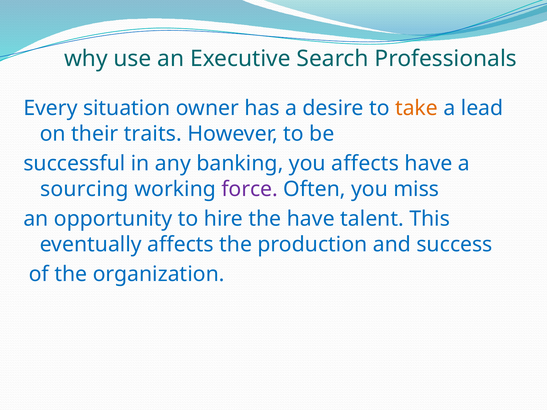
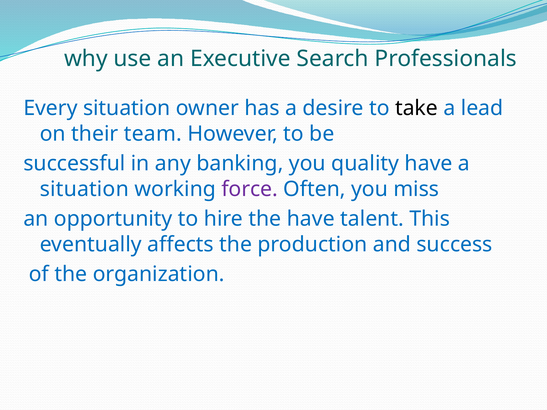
take colour: orange -> black (417, 108)
traits: traits -> team (153, 134)
you affects: affects -> quality (365, 164)
sourcing: sourcing -> situation (84, 189)
